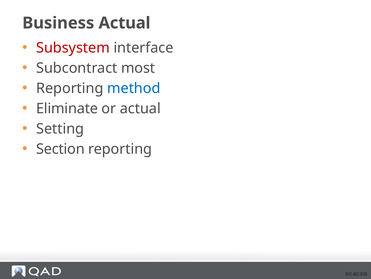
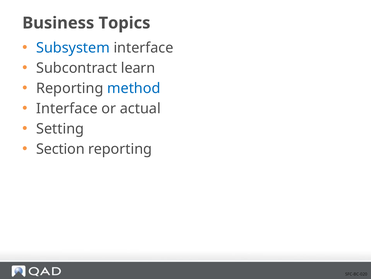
Business Actual: Actual -> Topics (124, 23)
Subsystem colour: red -> blue (73, 48)
most: most -> learn (138, 68)
Eliminate: Eliminate -> Interface (67, 108)
